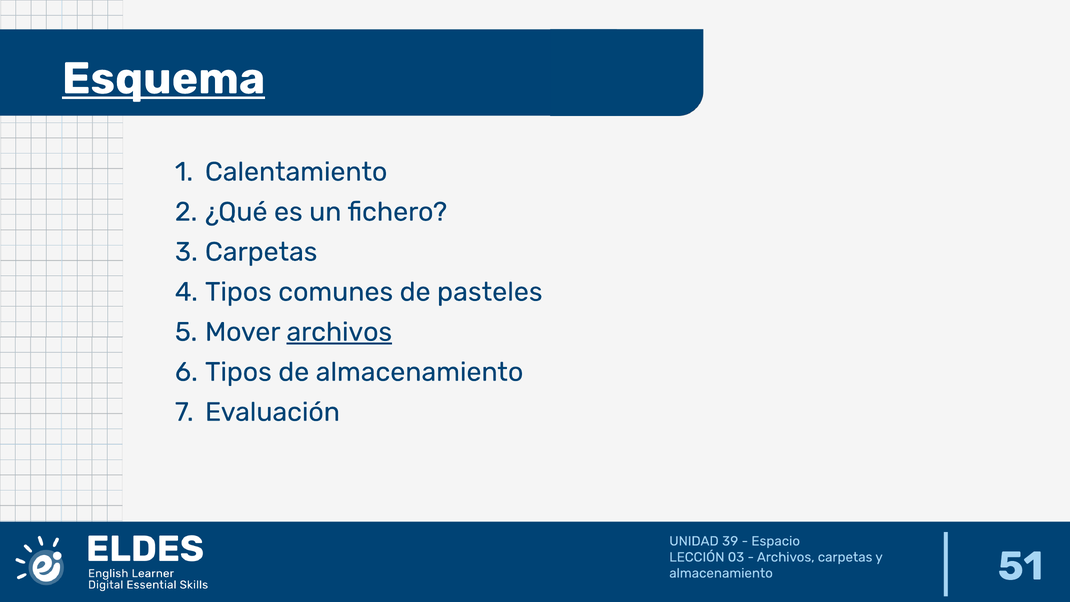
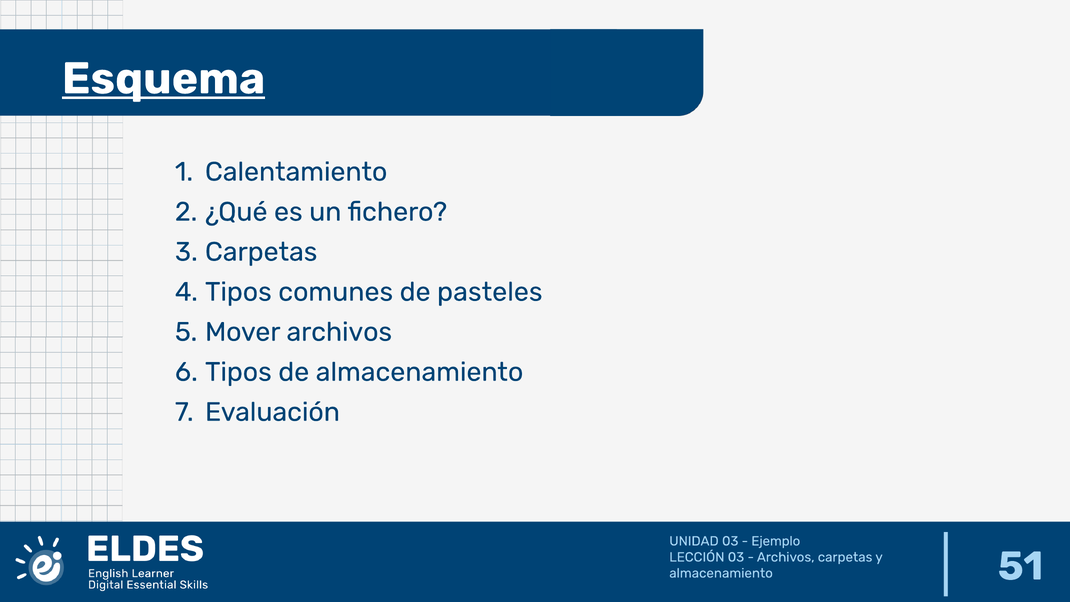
archivos underline: present -> none (339, 332)
UNIDAD 39: 39 -> 03 (730, 541)
Espacio: Espacio -> Ejemplo (776, 541)
